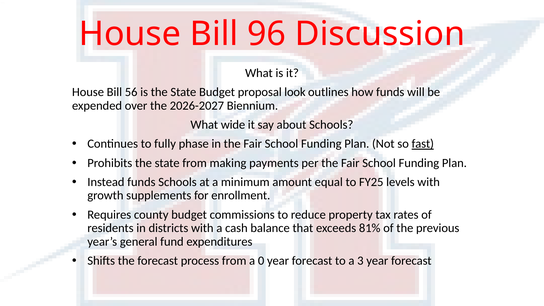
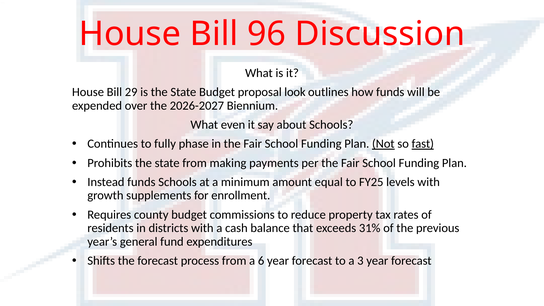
56: 56 -> 29 (131, 92)
wide: wide -> even (233, 125)
Not underline: none -> present (383, 144)
81%: 81% -> 31% (370, 228)
0: 0 -> 6 (261, 261)
